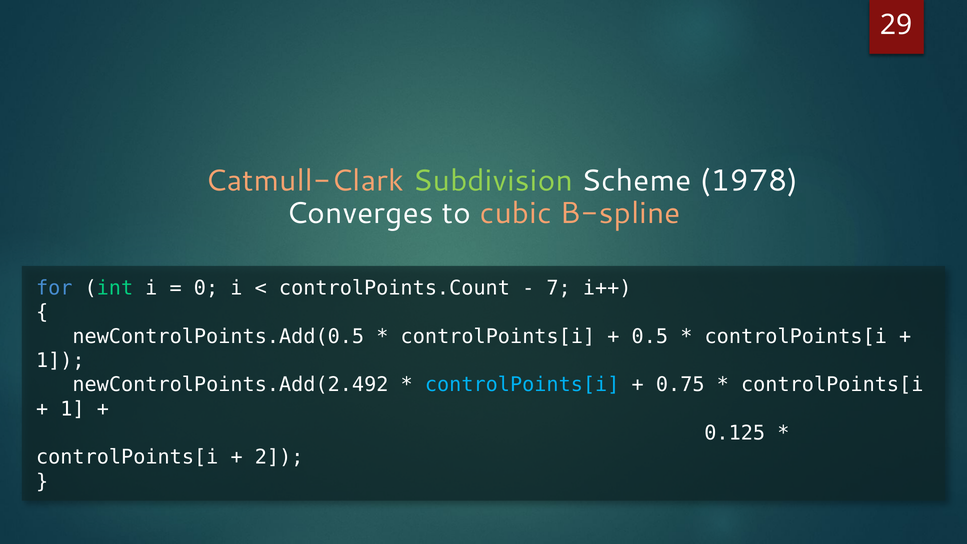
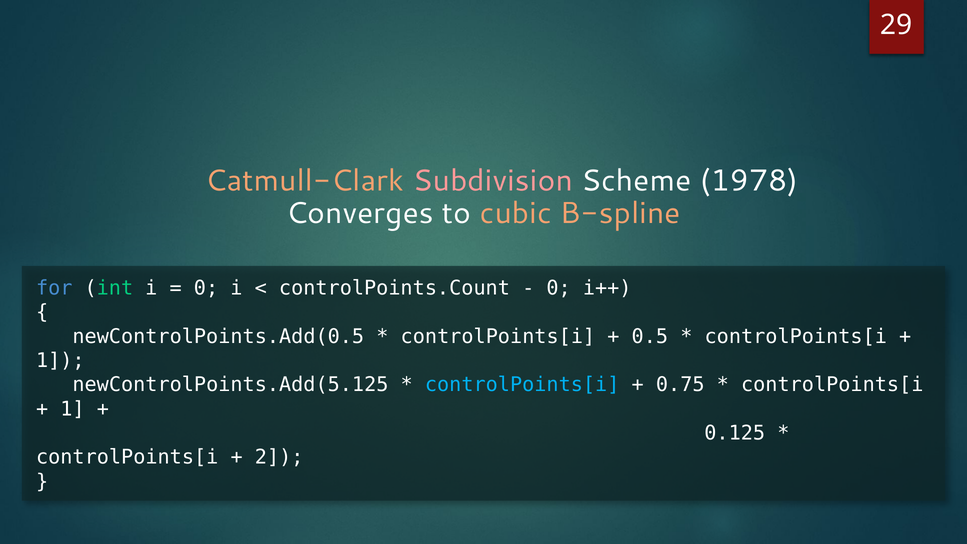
Subdivision colour: light green -> pink (493, 181)
7: 7 -> 0 (559, 288)
newControlPoints.Add(2.492: newControlPoints.Add(2.492 -> newControlPoints.Add(5.125 (230, 385)
